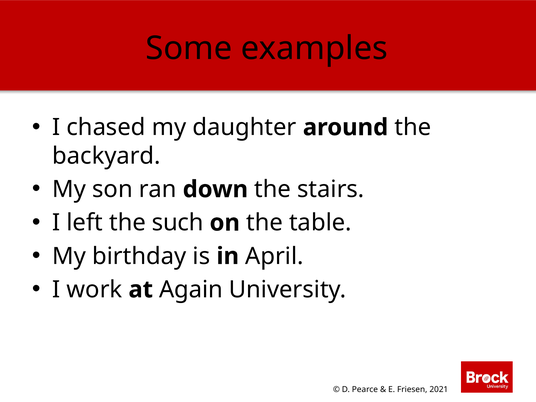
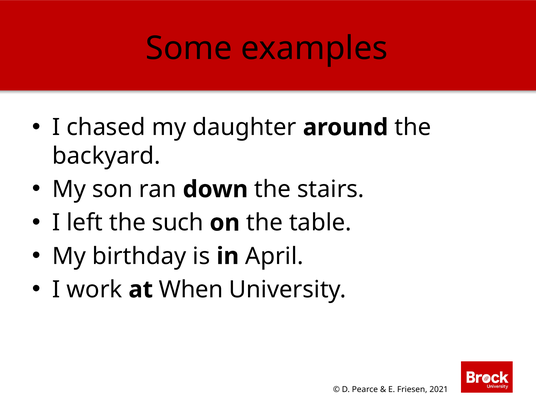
Again: Again -> When (191, 290)
